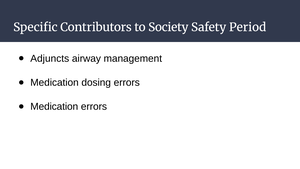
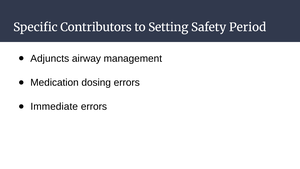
Society: Society -> Setting (168, 27)
Medication: Medication -> Immediate (54, 106)
